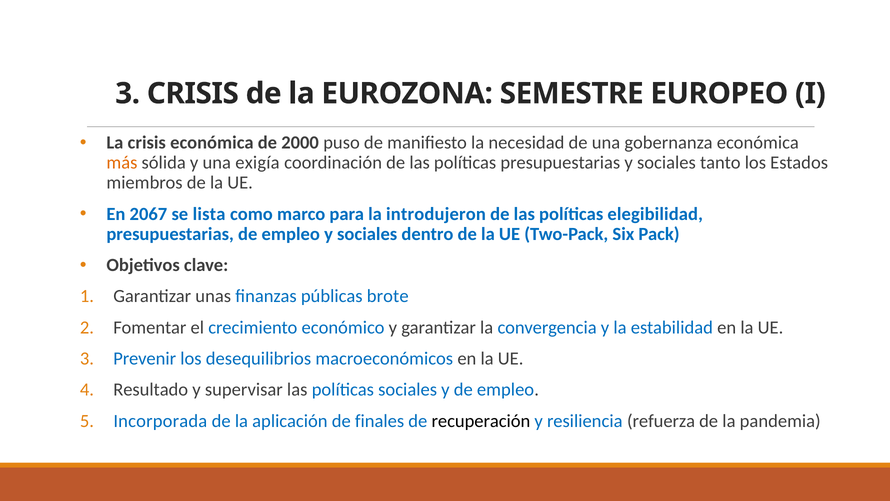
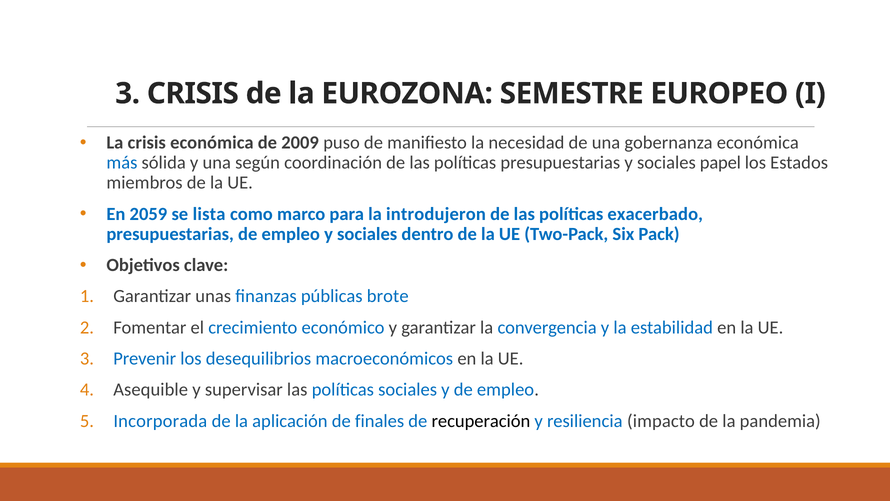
2000: 2000 -> 2009 (300, 143)
más colour: orange -> blue (122, 163)
exigía: exigía -> según (258, 163)
tanto: tanto -> papel (720, 163)
2067: 2067 -> 2059 (148, 214)
elegibilidad: elegibilidad -> exacerbado (655, 214)
Resultado: Resultado -> Asequible (151, 390)
refuerza: refuerza -> impacto (661, 421)
